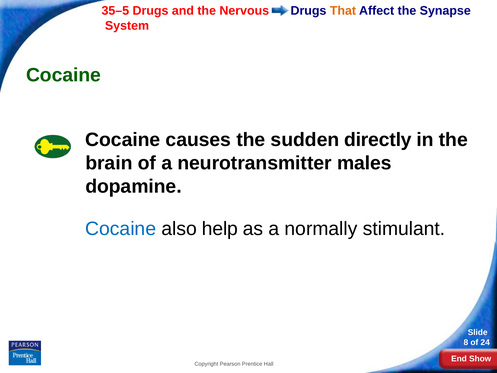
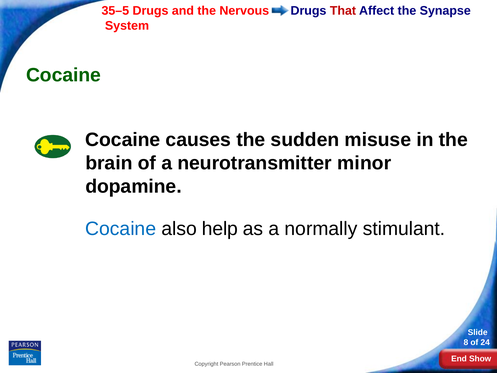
That colour: orange -> red (343, 11)
directly: directly -> misuse (378, 140)
males: males -> minor (364, 163)
